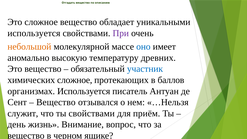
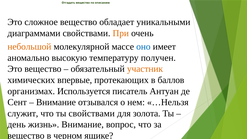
используется: используется -> диаграммами (34, 33)
При colour: purple -> orange (121, 33)
древних: древних -> получен (158, 58)
участник colour: blue -> orange (145, 69)
химических сложное: сложное -> впервые (75, 80)
Вещество: Вещество -> Внимание (56, 102)
приём: приём -> золота (147, 113)
